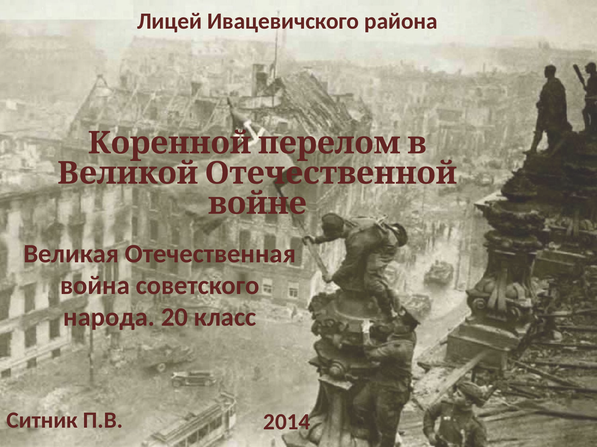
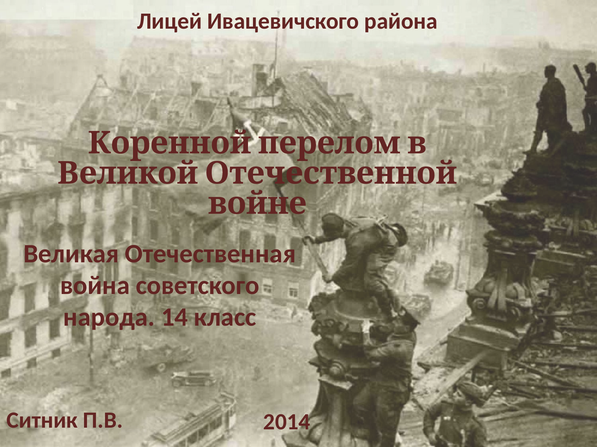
20: 20 -> 14 (174, 318)
